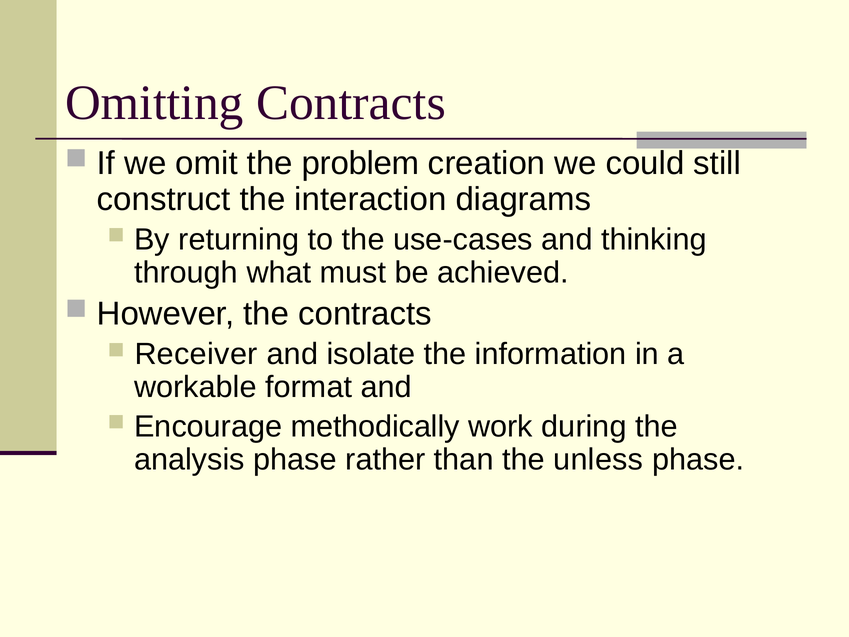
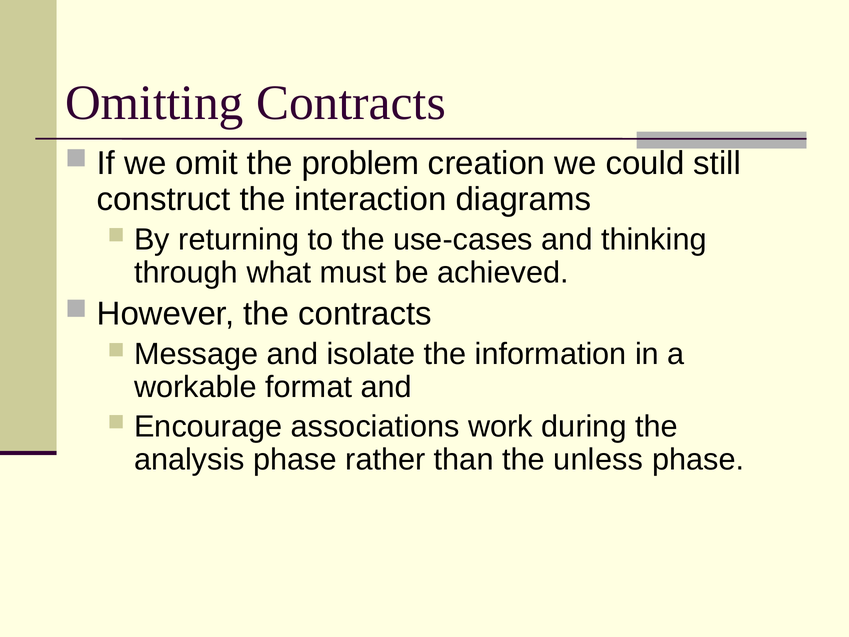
Receiver: Receiver -> Message (196, 354)
methodically: methodically -> associations (375, 426)
